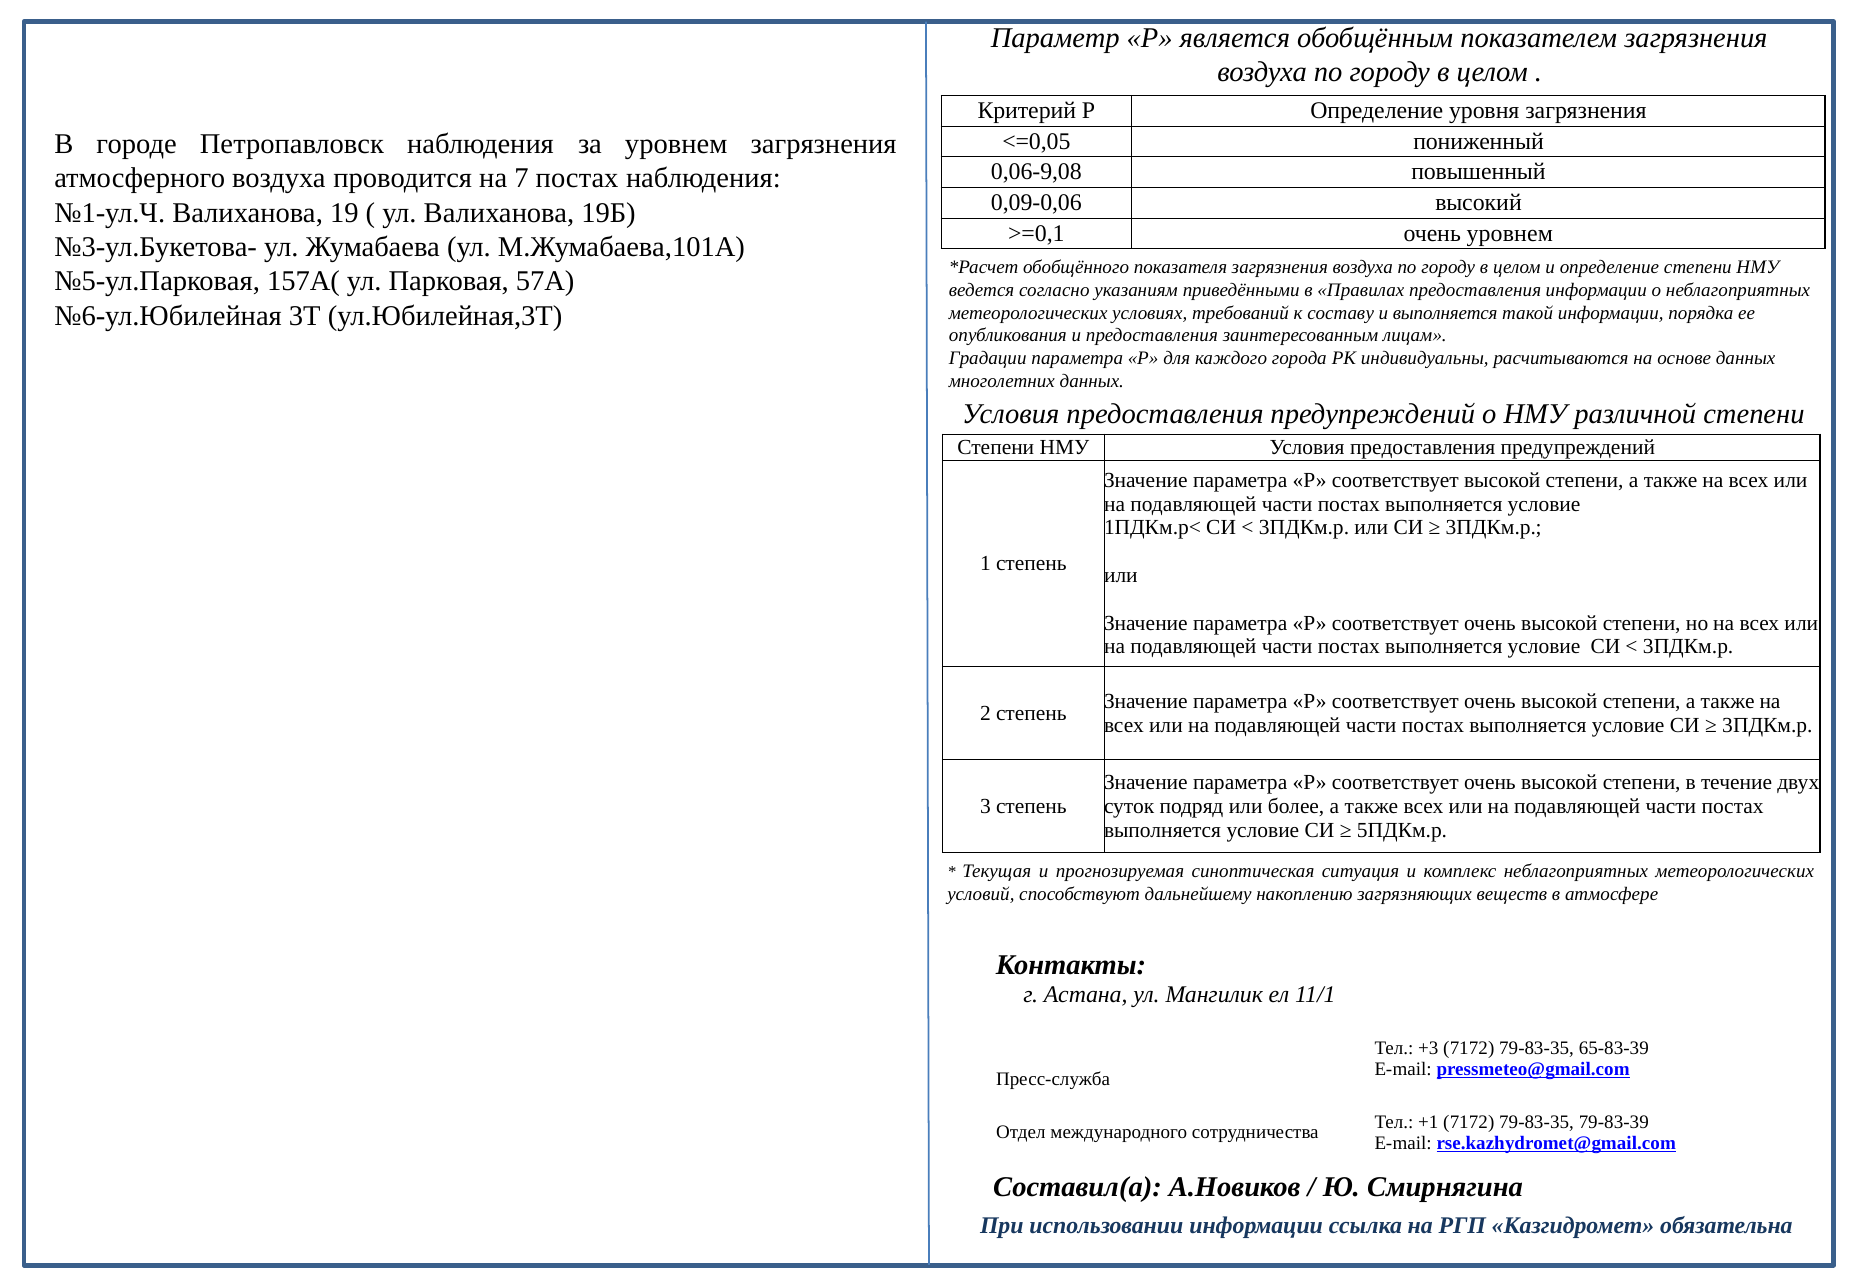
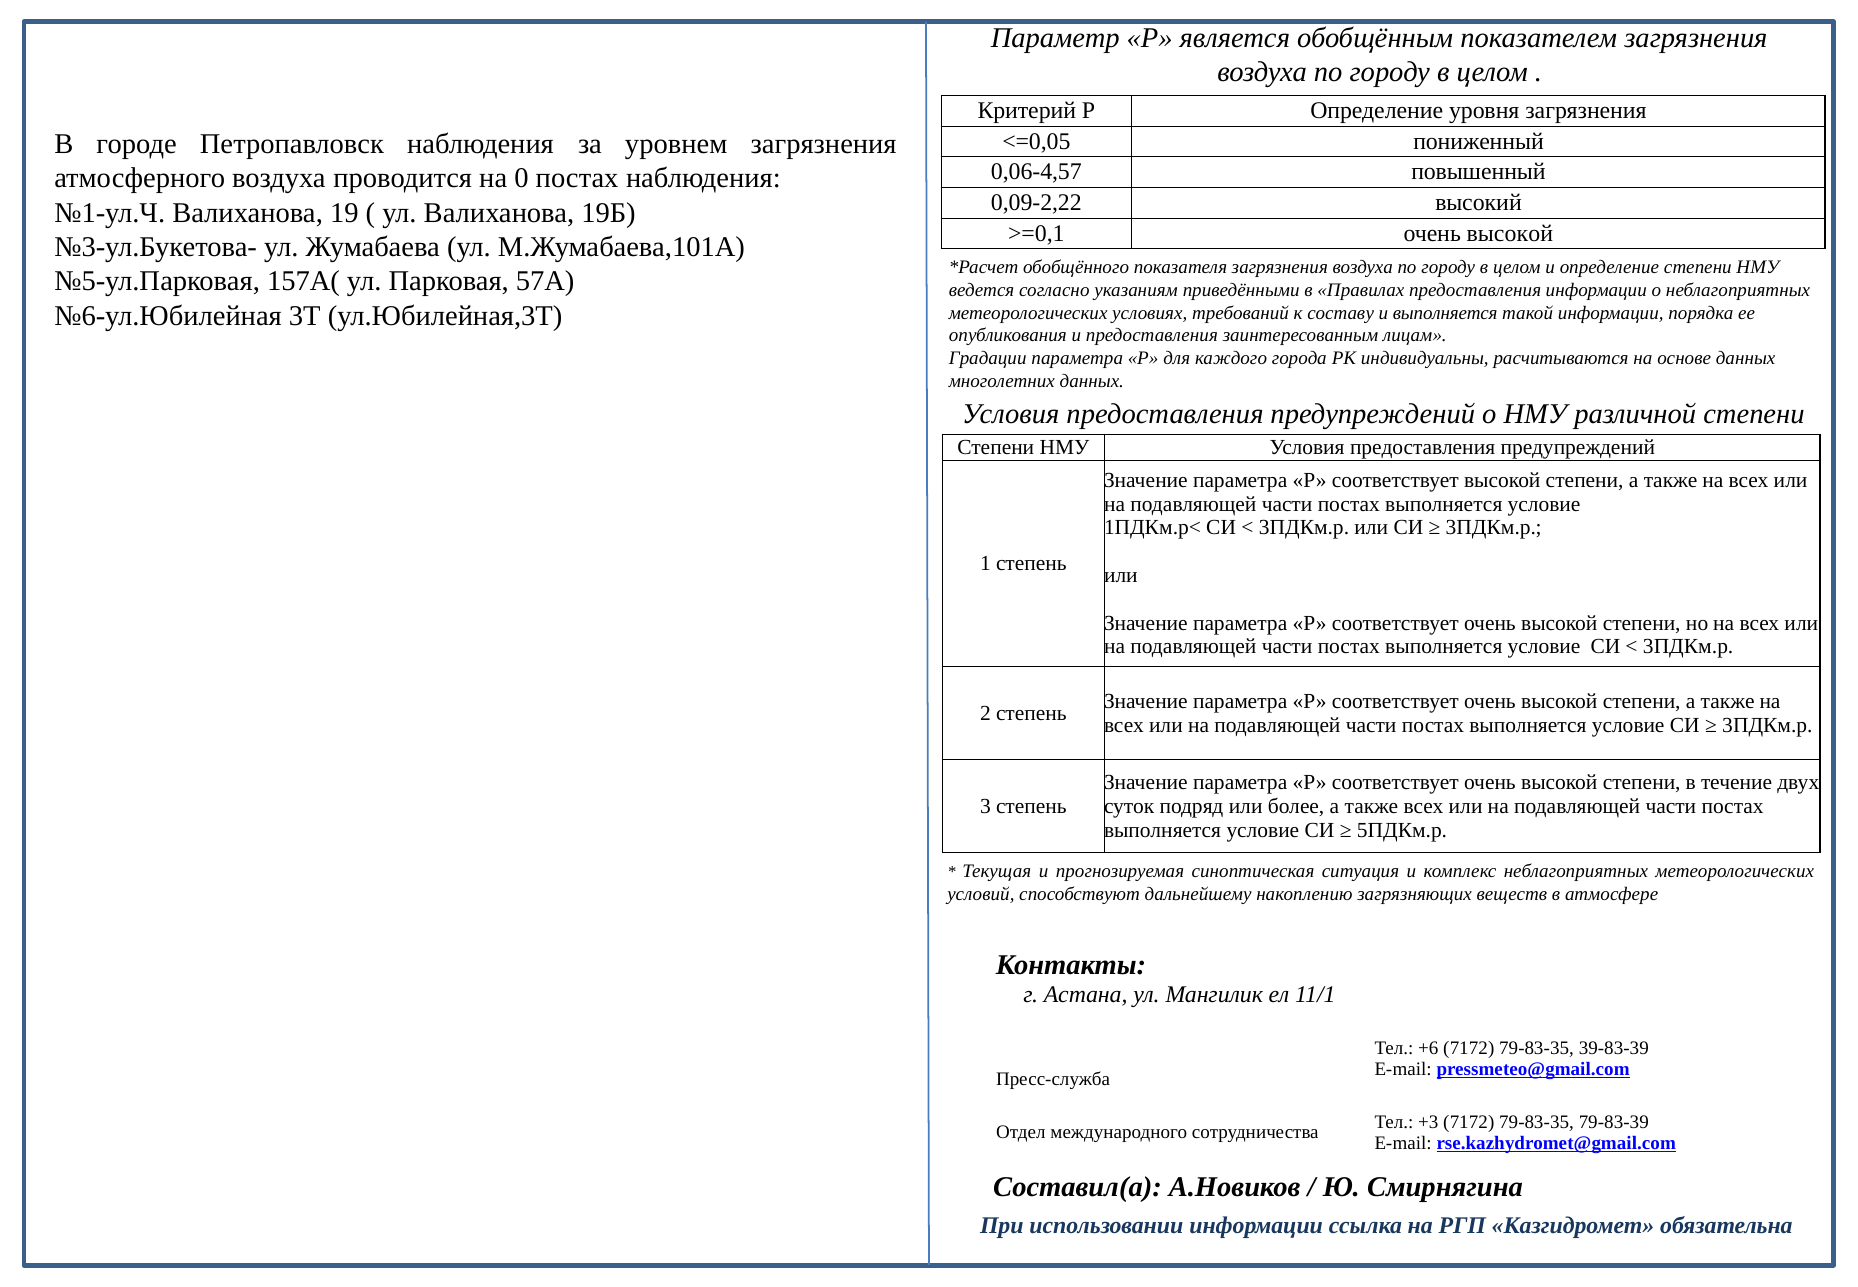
0,06-9,08: 0,06-9,08 -> 0,06-4,57 (1036, 172)
7: 7 -> 0 (521, 178)
0,09-0,06: 0,09-0,06 -> 0,09-2,22 (1036, 202)
>=0,1 очень уровнем: уровнем -> высокой (1510, 233)
+3: +3 -> +6 (1428, 1047)
65-83-39: 65-83-39 -> 39-83-39 (1614, 1047)
+1: +1 -> +3 (1428, 1121)
